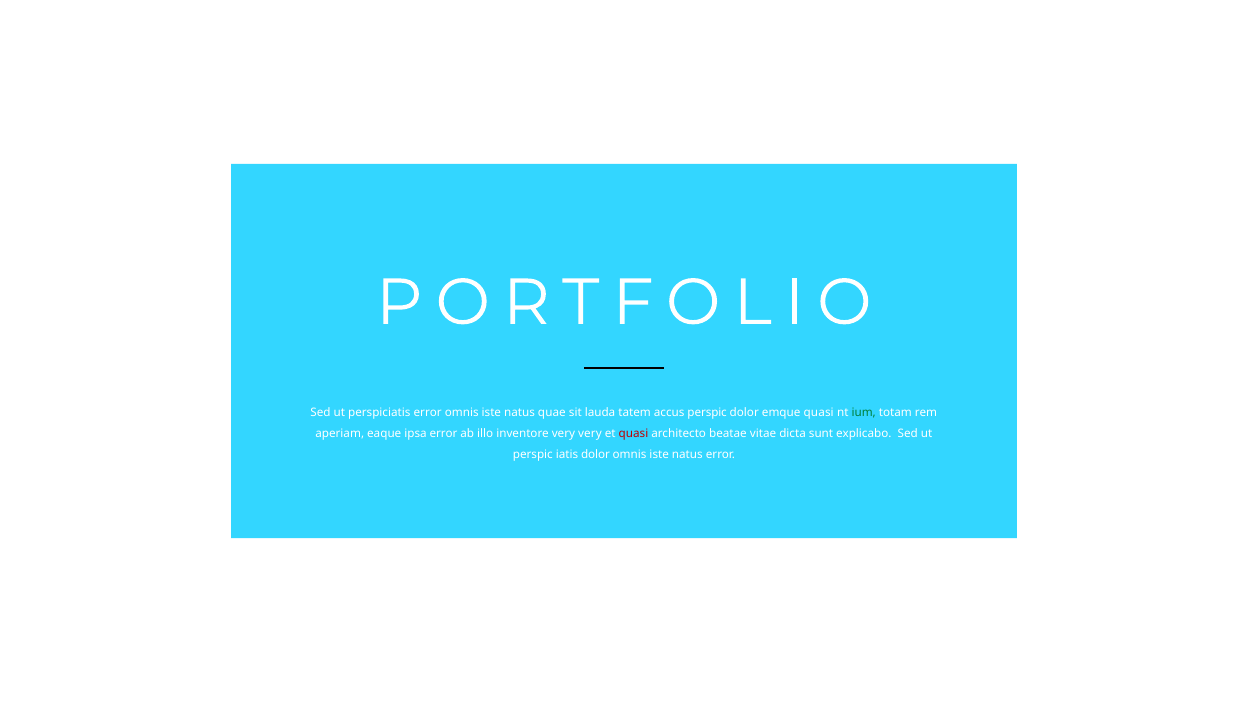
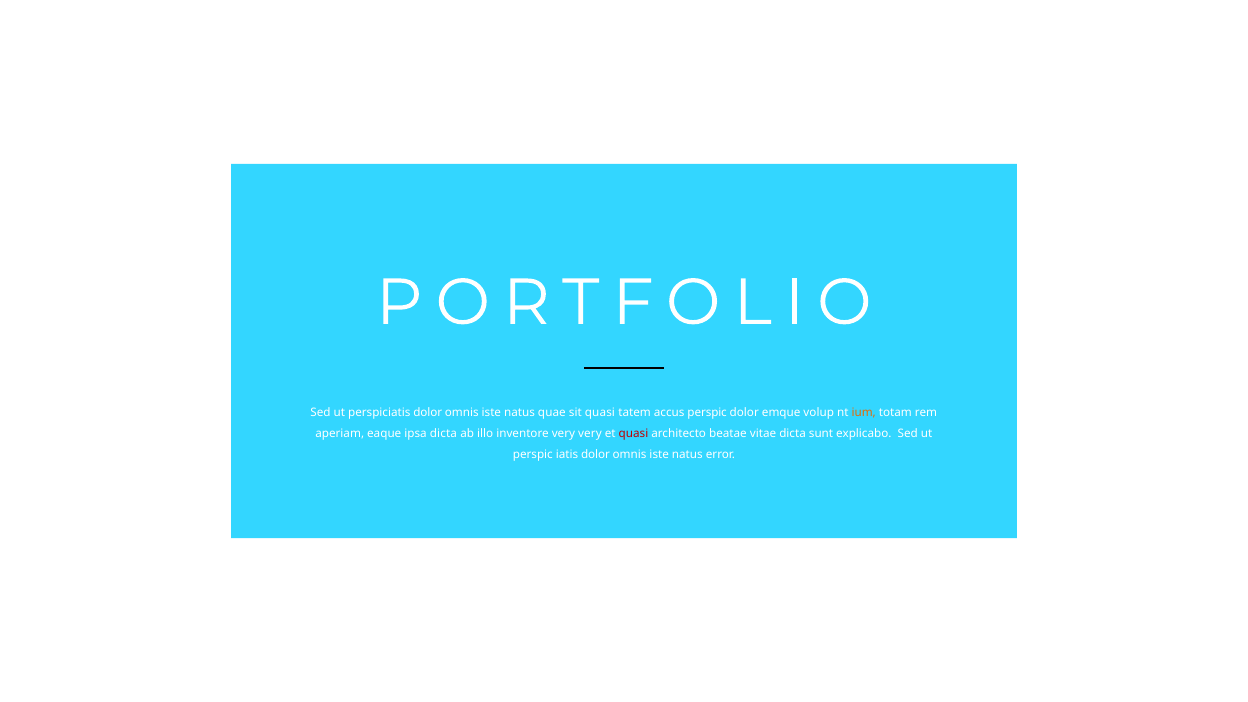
perspiciatis error: error -> dolor (428, 413)
sit lauda: lauda -> quasi (600, 413)
emque quasi: quasi -> volup (819, 413)
ium colour: green -> orange (864, 413)
ipsa error: error -> dicta (443, 434)
